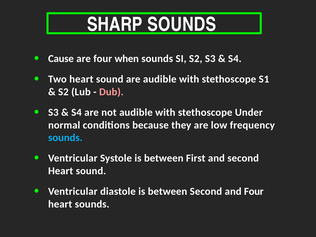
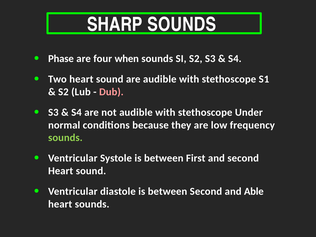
Cause: Cause -> Phase (61, 59)
sounds colour: light blue -> light green (65, 138)
and Four: Four -> Able (254, 191)
